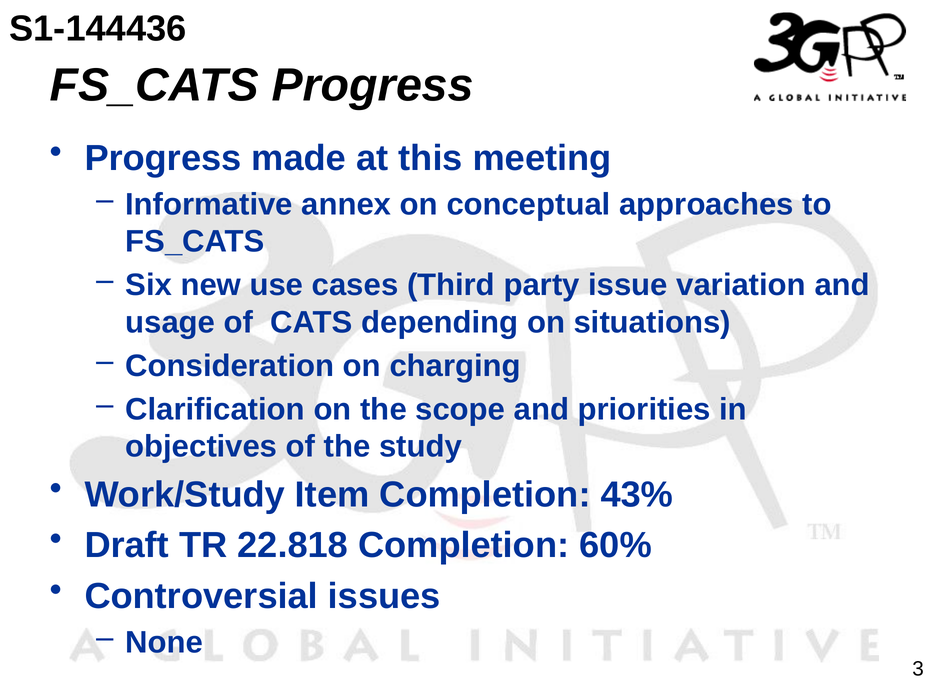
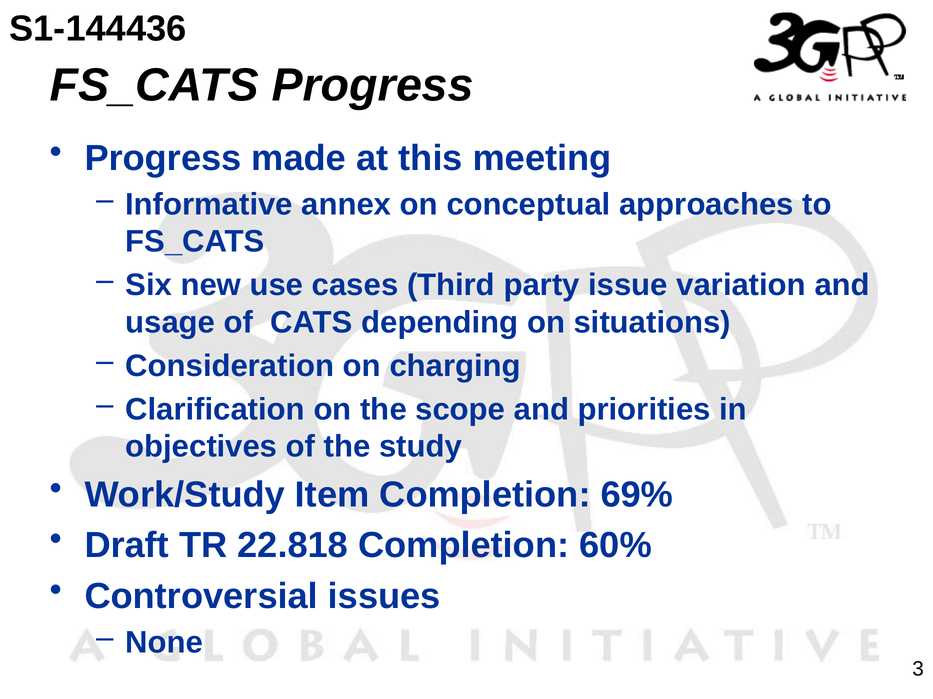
43%: 43% -> 69% (637, 495)
